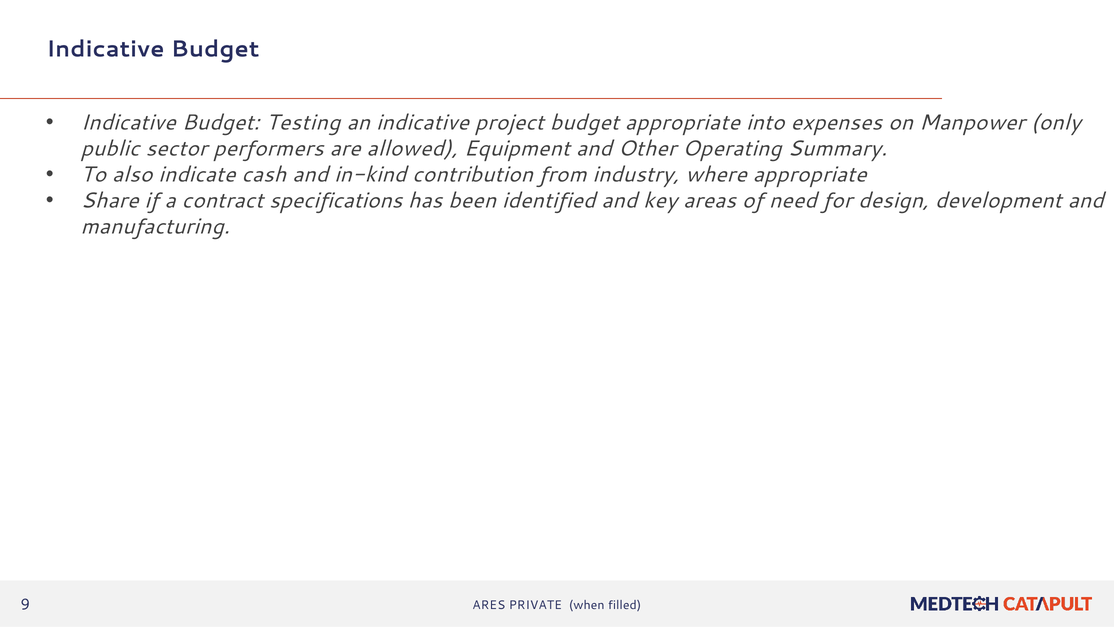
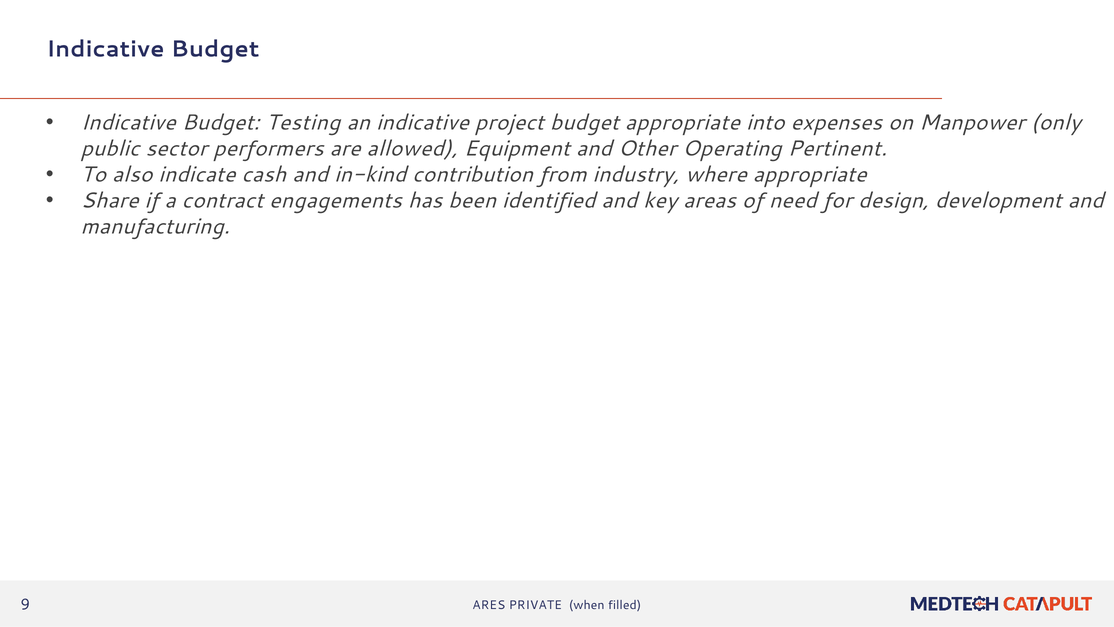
Summary: Summary -> Pertinent (837, 149)
specifications: specifications -> engagements (336, 201)
